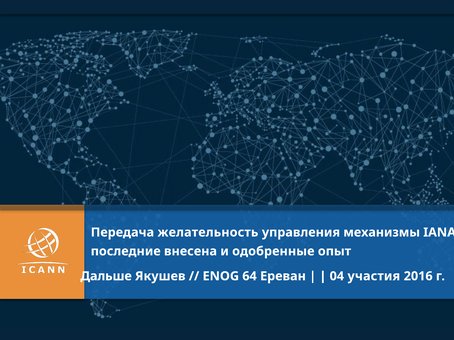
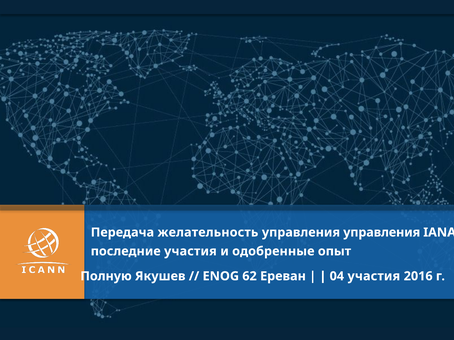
управления механизмы: механизмы -> управления (382, 233)
последние внесена: внесена -> участия (190, 252)
Дальше: Дальше -> Полную (106, 277)
64: 64 -> 62 (250, 277)
